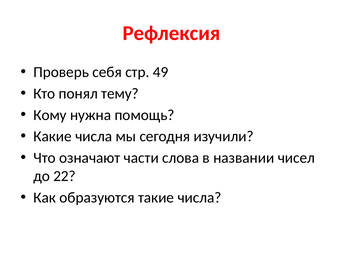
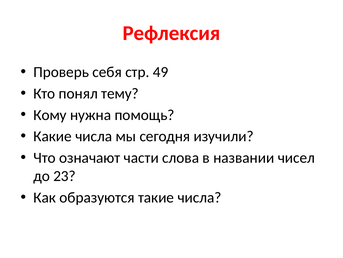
22: 22 -> 23 (65, 176)
